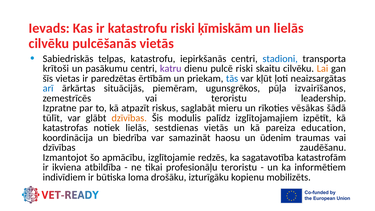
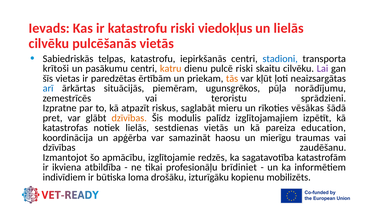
ķīmiskām: ķīmiskām -> viedokļus (225, 28)
katru colour: purple -> orange (171, 69)
Lai colour: orange -> purple (323, 69)
tās colour: blue -> orange (232, 78)
izvairīšanos: izvairīšanos -> norādījumu (320, 88)
leadership: leadership -> sprādzieni (324, 98)
tūlīt: tūlīt -> pret (53, 118)
biedrība: biedrība -> apģērba (130, 138)
ūdenim: ūdenim -> mierīgu (276, 138)
profesionāļu teroristu: teroristu -> brīdiniet (239, 167)
